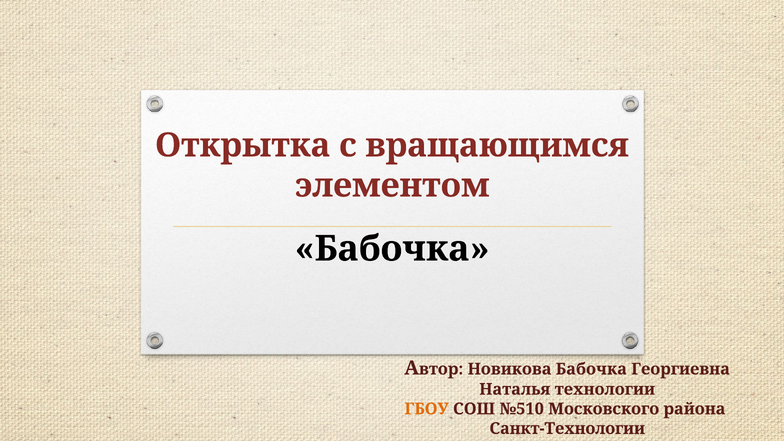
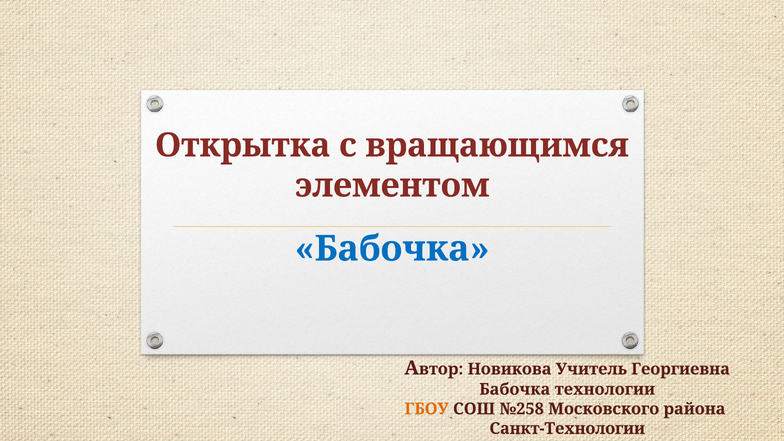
Бабочка colour: black -> blue (392, 249)
Новикова Бабочка: Бабочка -> Учитель (591, 369)
Наталья: Наталья -> Бабочка (515, 389)
№510: №510 -> №258 (522, 409)
